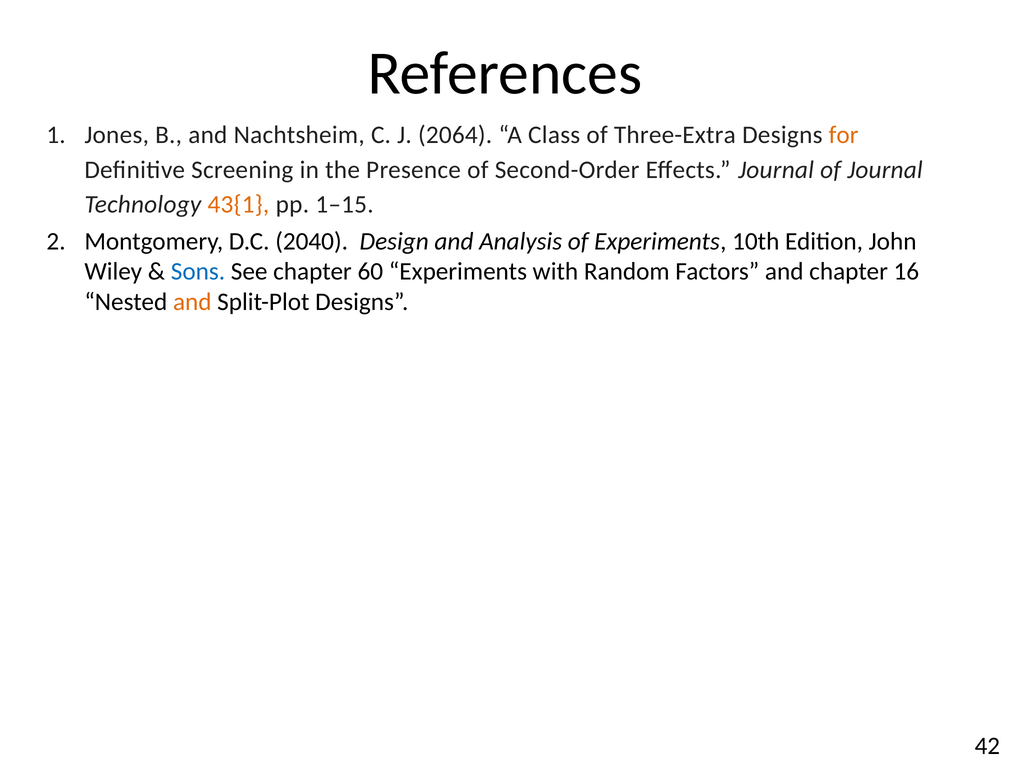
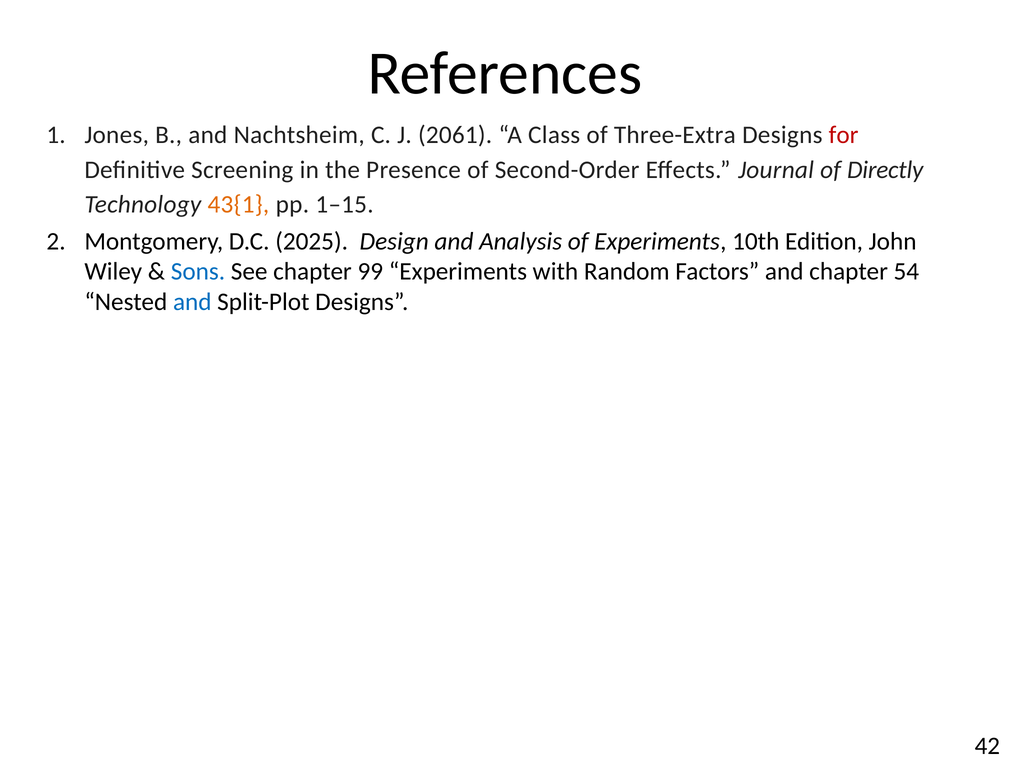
2064: 2064 -> 2061 (455, 135)
for colour: orange -> red (844, 135)
of Journal: Journal -> Directly (885, 170)
2040: 2040 -> 2025 (312, 241)
60: 60 -> 99 (370, 271)
16: 16 -> 54 (906, 271)
and colour: orange -> blue (192, 302)
